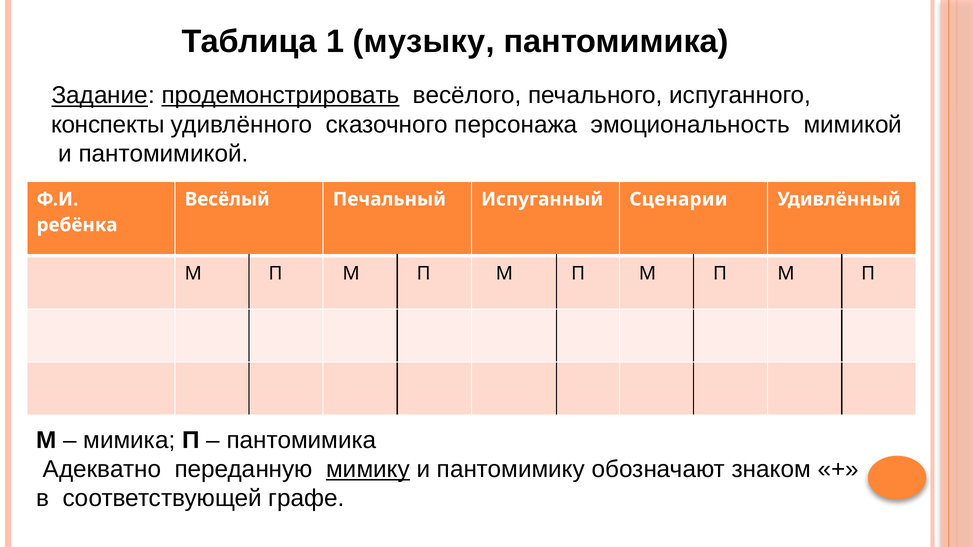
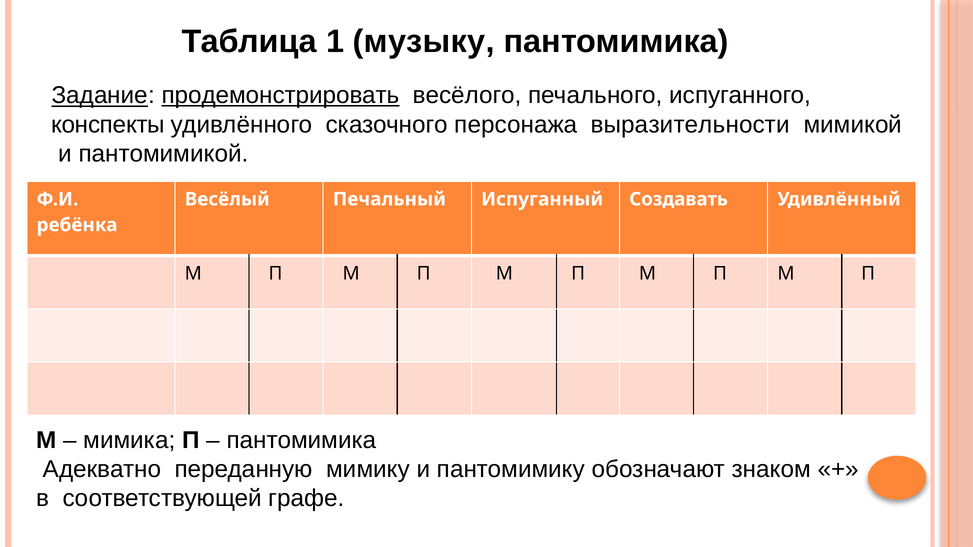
эмоциональность: эмоциональность -> выразительности (690, 125)
Сценарии: Сценарии -> Создавать (679, 199)
мимику underline: present -> none (368, 469)
